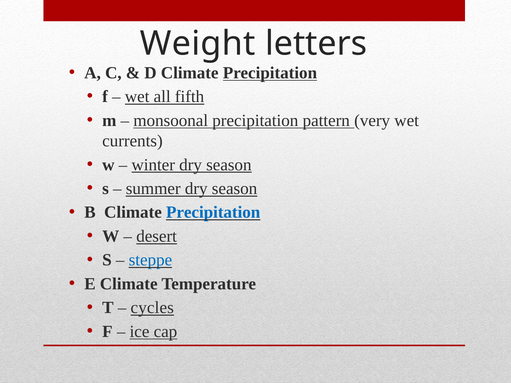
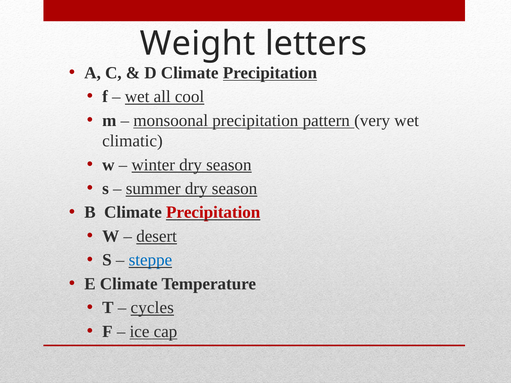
fifth: fifth -> cool (190, 97)
currents: currents -> climatic (132, 141)
Precipitation colour: blue -> red (213, 213)
